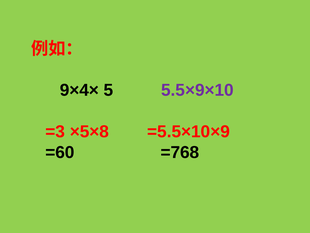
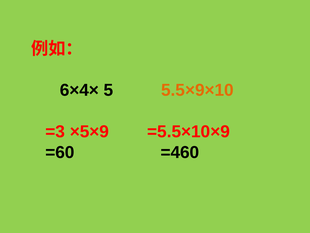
9×4×: 9×4× -> 6×4× (79, 90)
5.5×9×10 colour: purple -> orange (197, 90)
×5×8: ×5×8 -> ×5×9 (89, 131)
=768: =768 -> =460 (180, 152)
